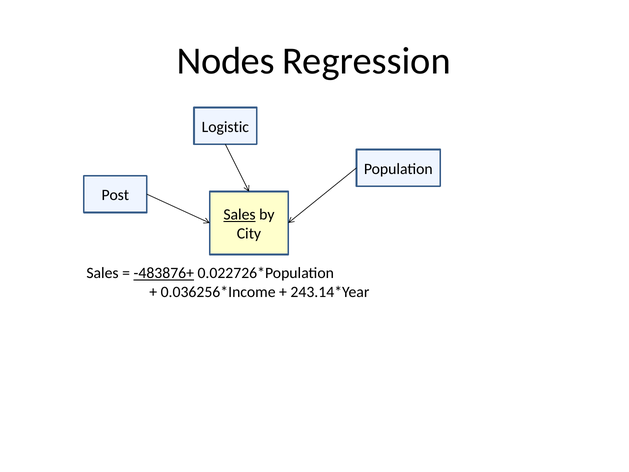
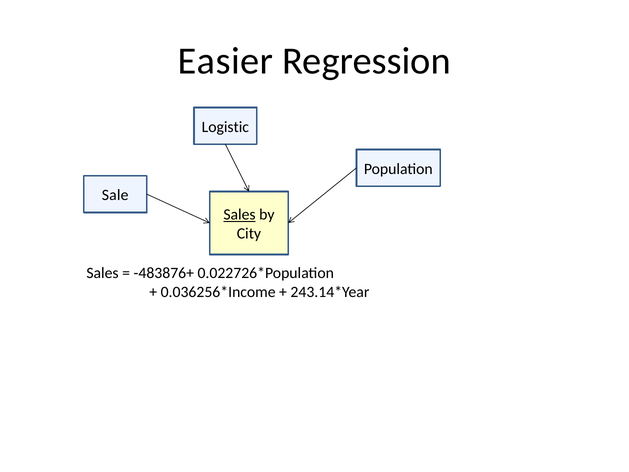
Nodes: Nodes -> Easier (225, 61)
Post: Post -> Sale (115, 195)
-483876+ underline: present -> none (164, 273)
